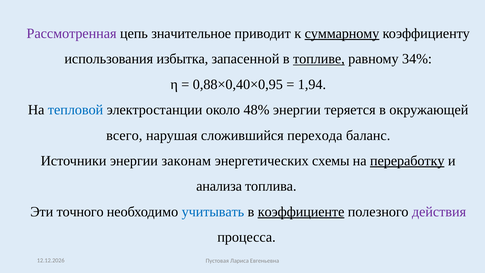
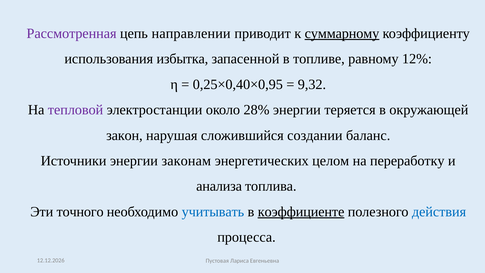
значительное: значительное -> направлении (191, 33)
топливе underline: present -> none (319, 59)
34%: 34% -> 12% (417, 59)
0,88×0,40×0,95: 0,88×0,40×0,95 -> 0,25×0,40×0,95 (238, 84)
1,94: 1,94 -> 9,32 (312, 84)
тепловой colour: blue -> purple (76, 110)
48%: 48% -> 28% (257, 110)
всего: всего -> закон (124, 135)
перехода: перехода -> создании (315, 135)
схемы: схемы -> целом (331, 161)
переработку underline: present -> none (407, 161)
действия colour: purple -> blue (439, 212)
